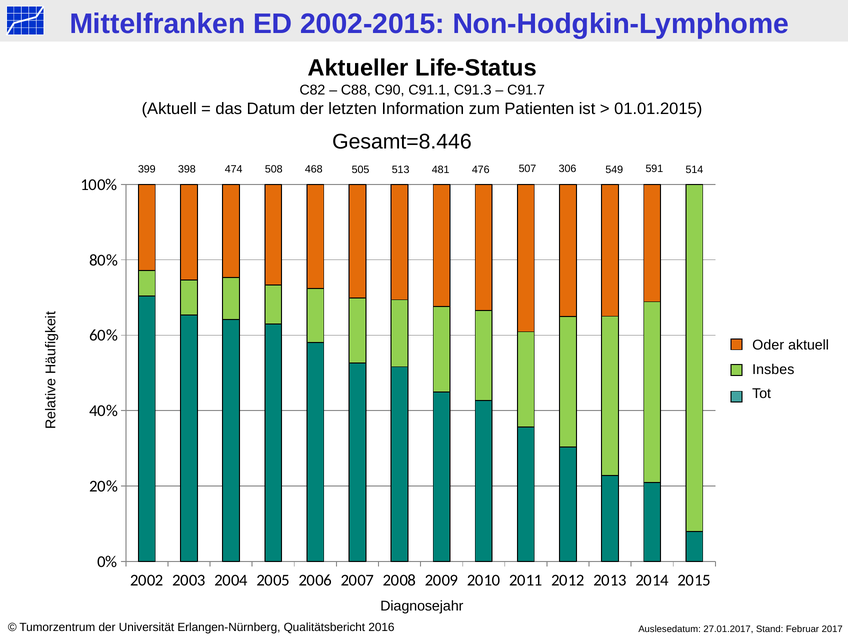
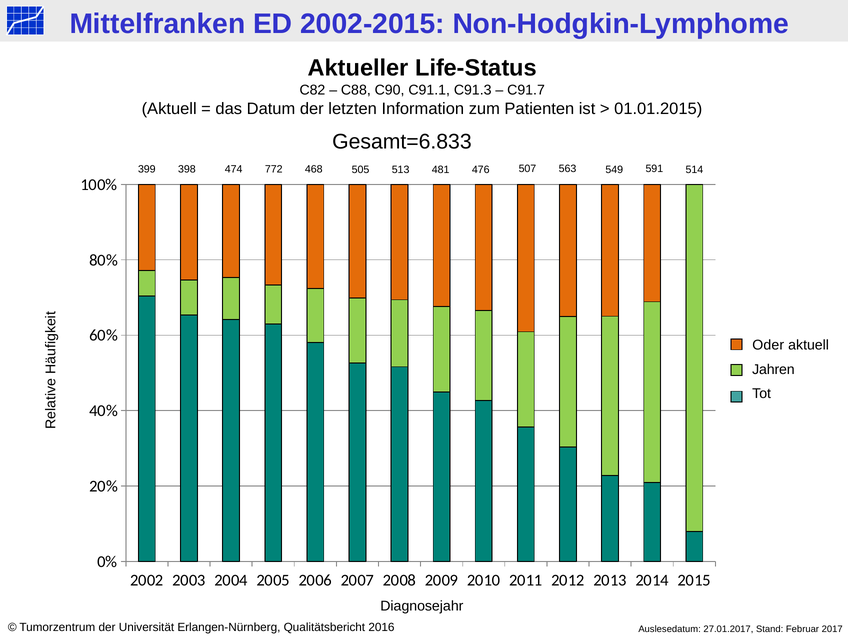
Gesamt=8.446: Gesamt=8.446 -> Gesamt=6.833 (402, 142)
508: 508 -> 772 (274, 169)
306: 306 -> 563 (568, 169)
Insbes: Insbes -> Jahren (773, 369)
